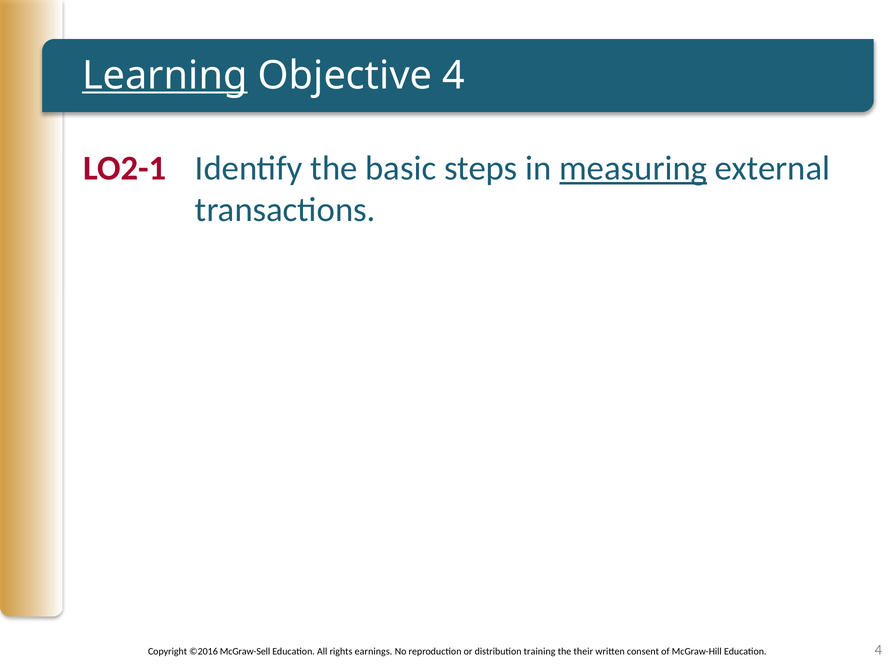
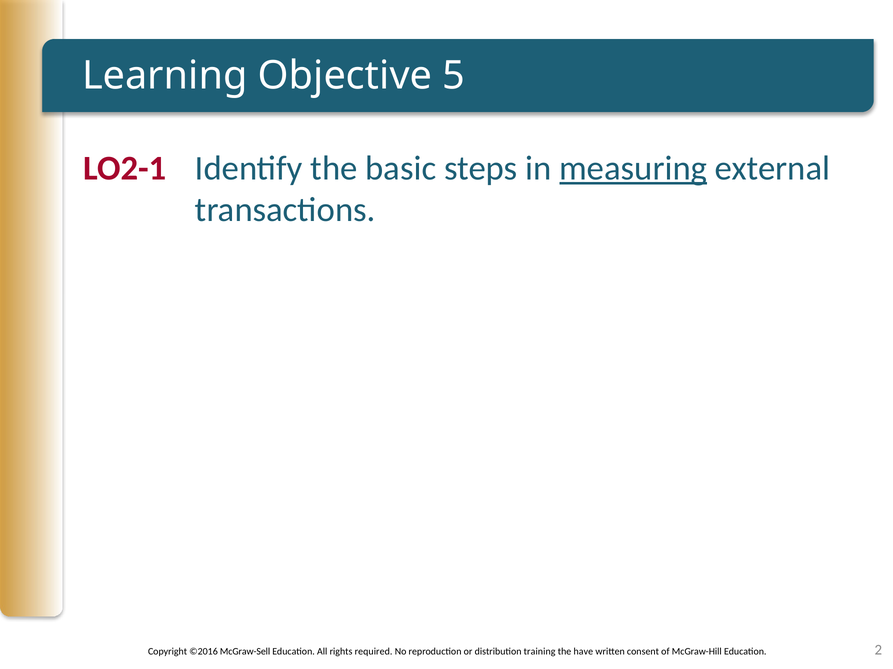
Learning underline: present -> none (165, 76)
Objective 4: 4 -> 5 (454, 76)
earnings: earnings -> required (374, 652)
their: their -> have (583, 652)
Education 4: 4 -> 2 (878, 651)
